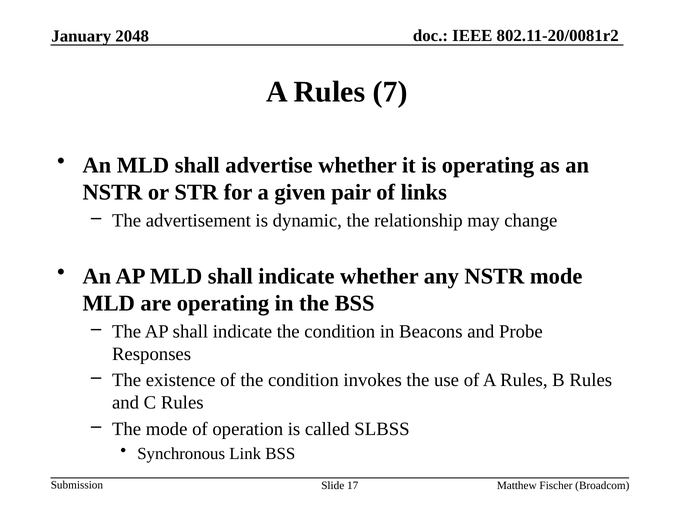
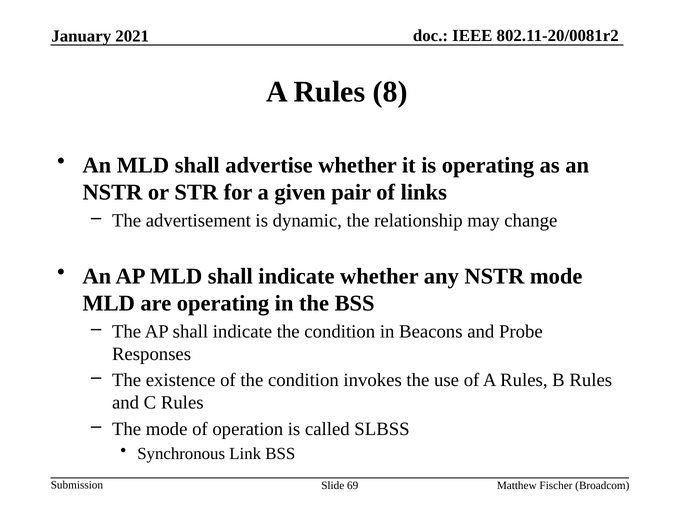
2048: 2048 -> 2021 (132, 36)
7: 7 -> 8 (390, 92)
17: 17 -> 69 (353, 485)
